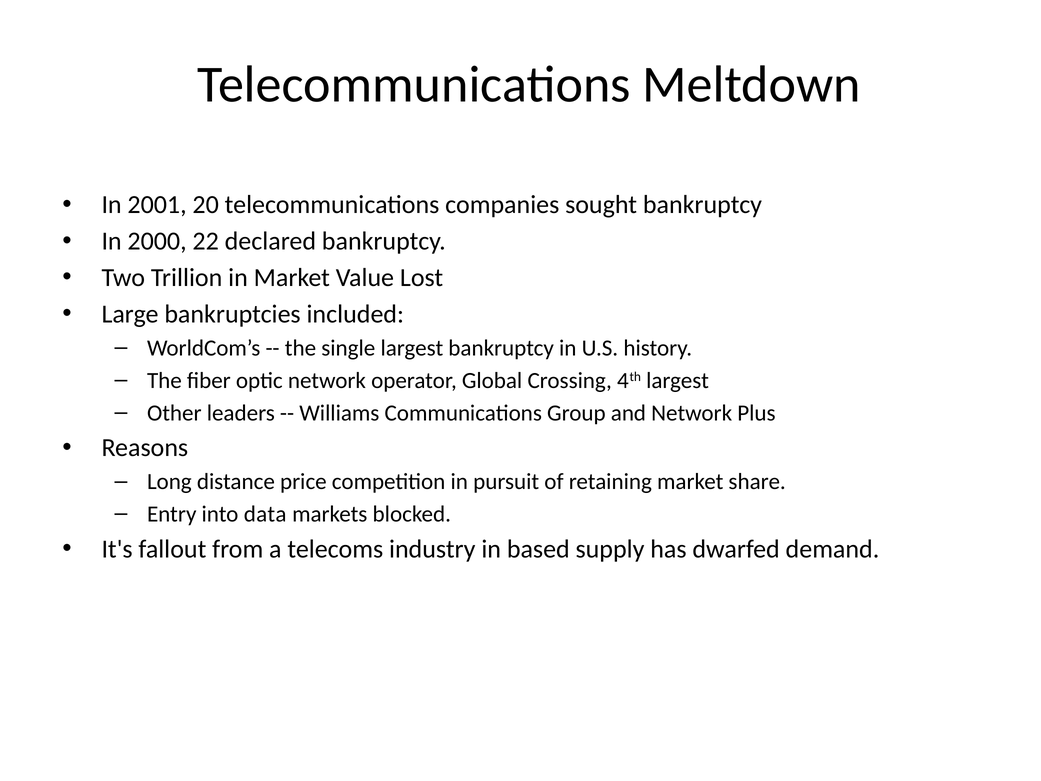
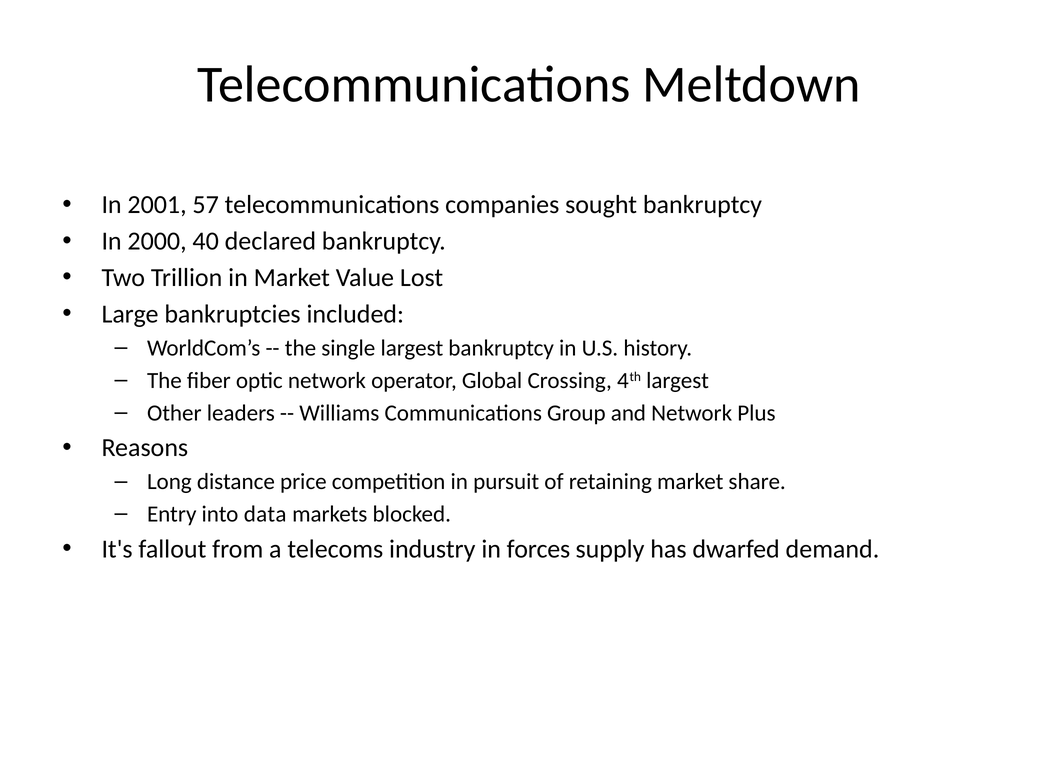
20: 20 -> 57 (206, 205)
22: 22 -> 40 (206, 241)
based: based -> forces (538, 549)
